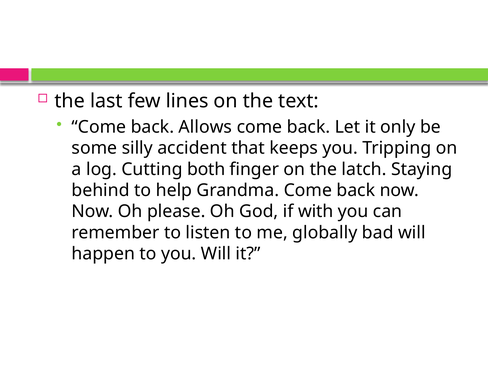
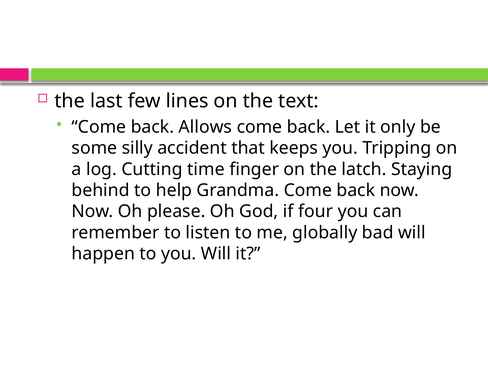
both: both -> time (206, 169)
with: with -> four (316, 211)
